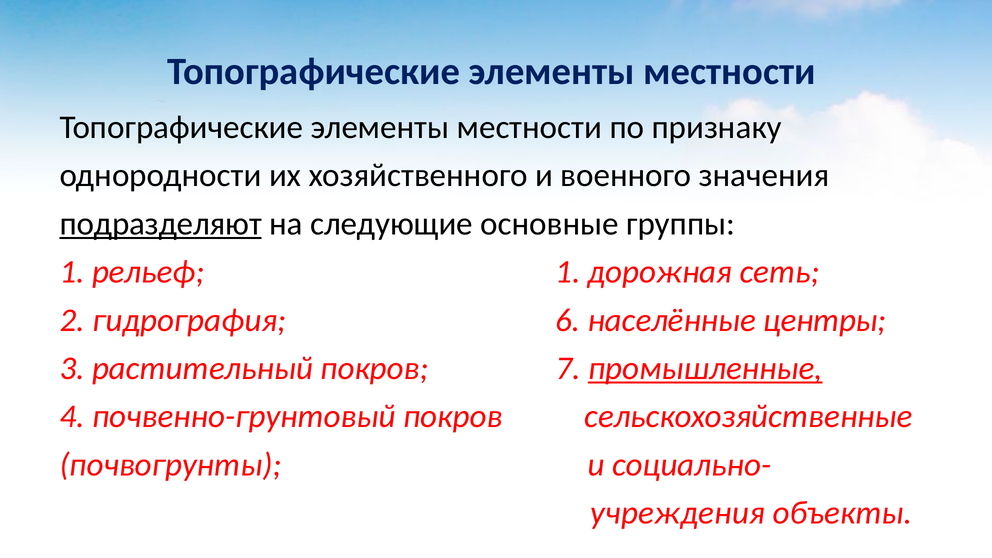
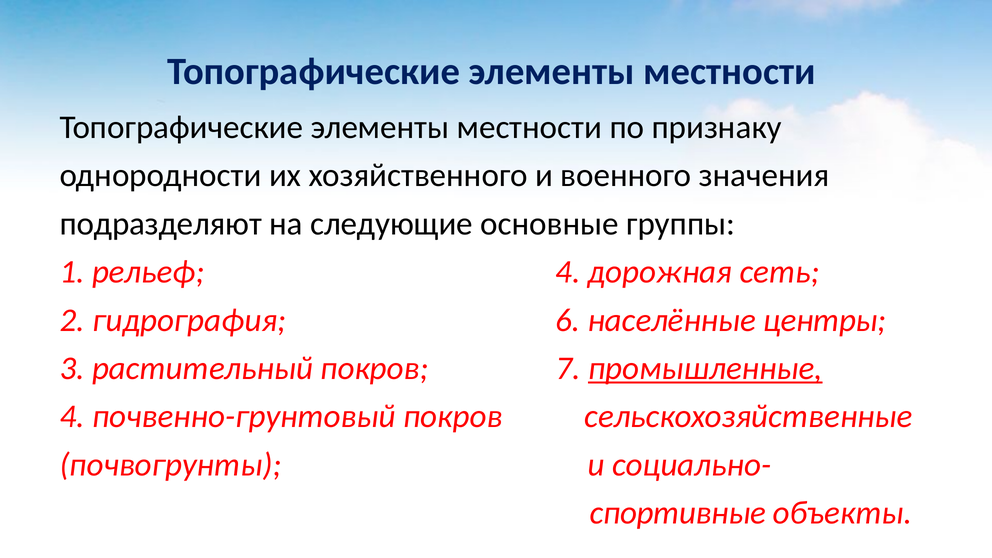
подразделяют underline: present -> none (161, 224)
рельеф 1: 1 -> 4 (568, 272)
учреждения: учреждения -> спортивные (678, 513)
